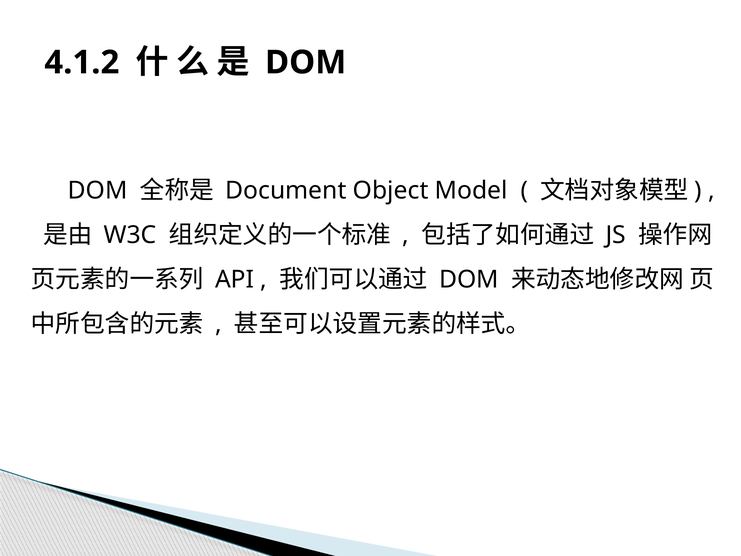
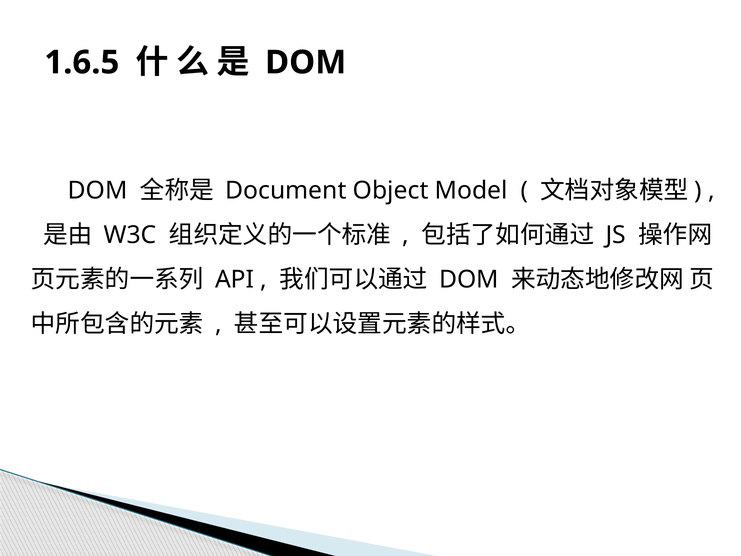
4.1.2: 4.1.2 -> 1.6.5 (82, 62)
